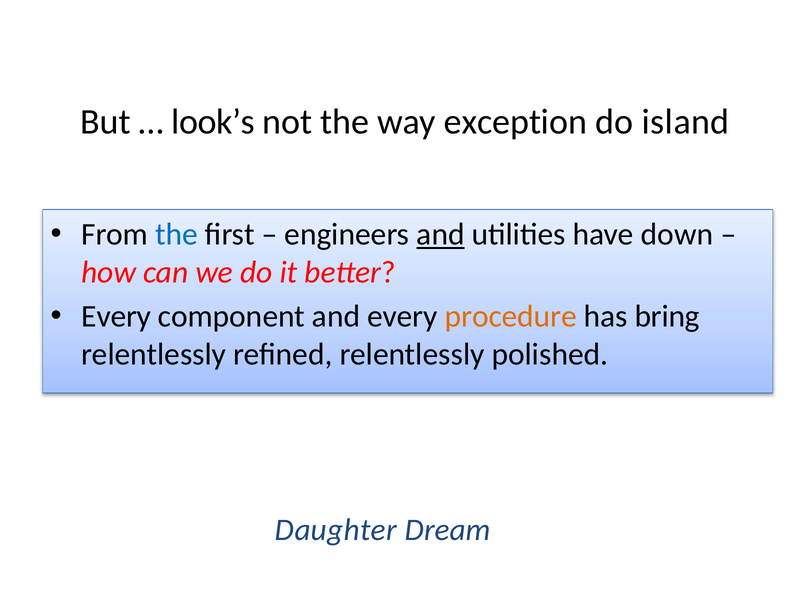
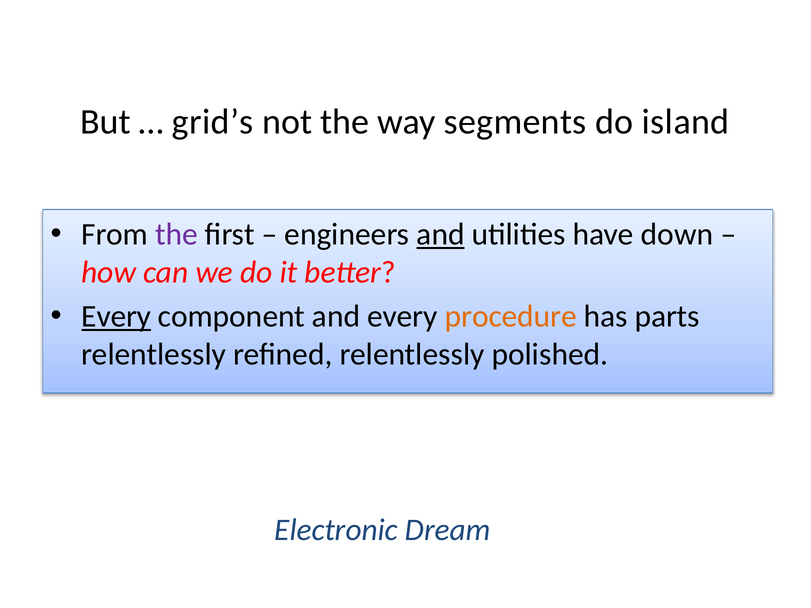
look’s: look’s -> grid’s (213, 122)
exception: exception -> segments (515, 122)
the colour: blue -> purple (176, 235)
Every underline: none -> present (116, 317)
bring: bring -> parts (667, 317)
Daughter: Daughter -> Electronic (336, 530)
